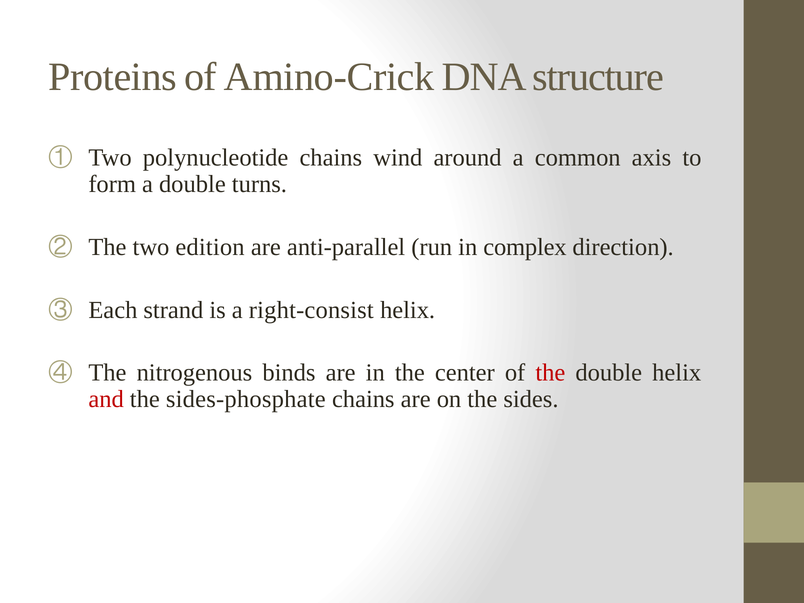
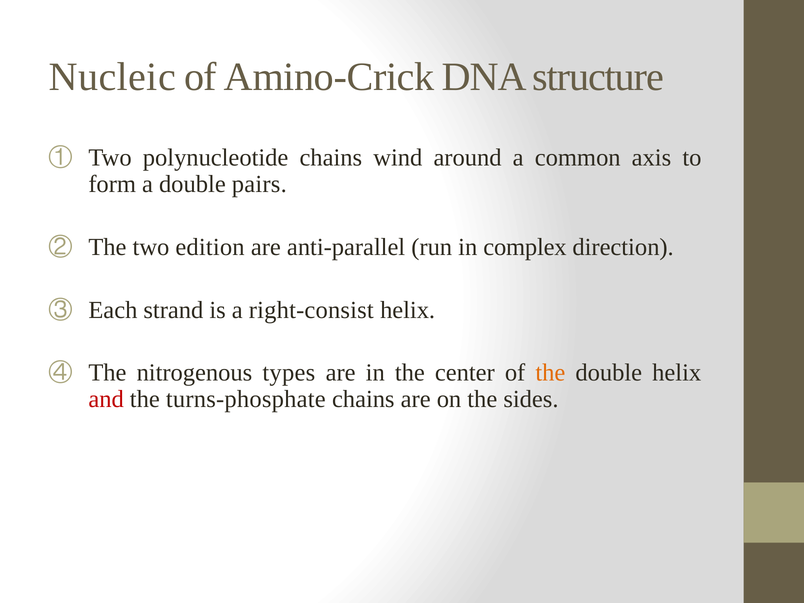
Proteins: Proteins -> Nucleic (112, 77)
turns: turns -> pairs (259, 184)
binds: binds -> types (289, 373)
the colour: red -> orange (550, 373)
sides-phosphate: sides-phosphate -> turns-phosphate (246, 399)
